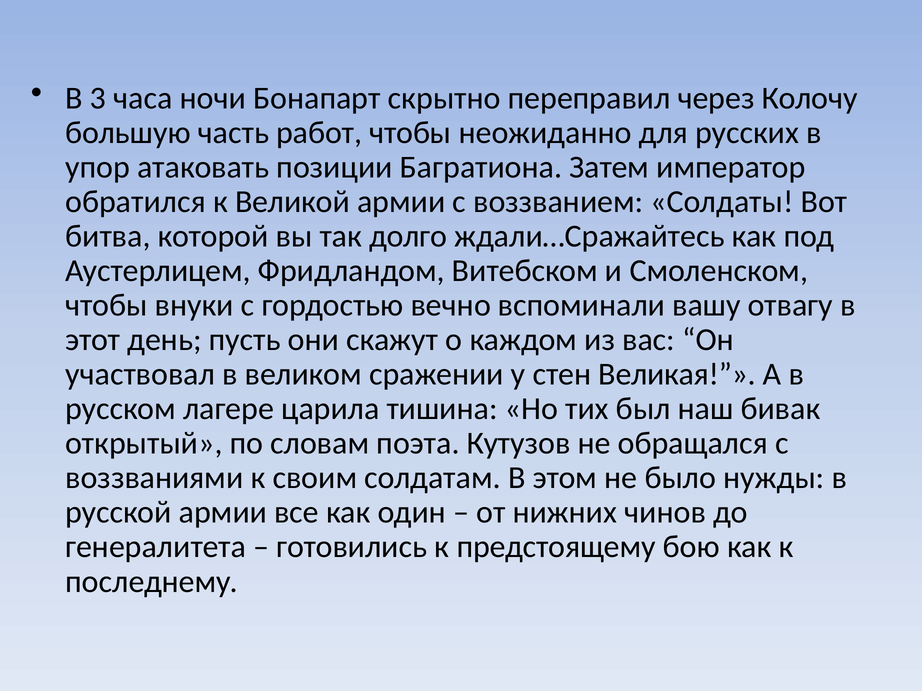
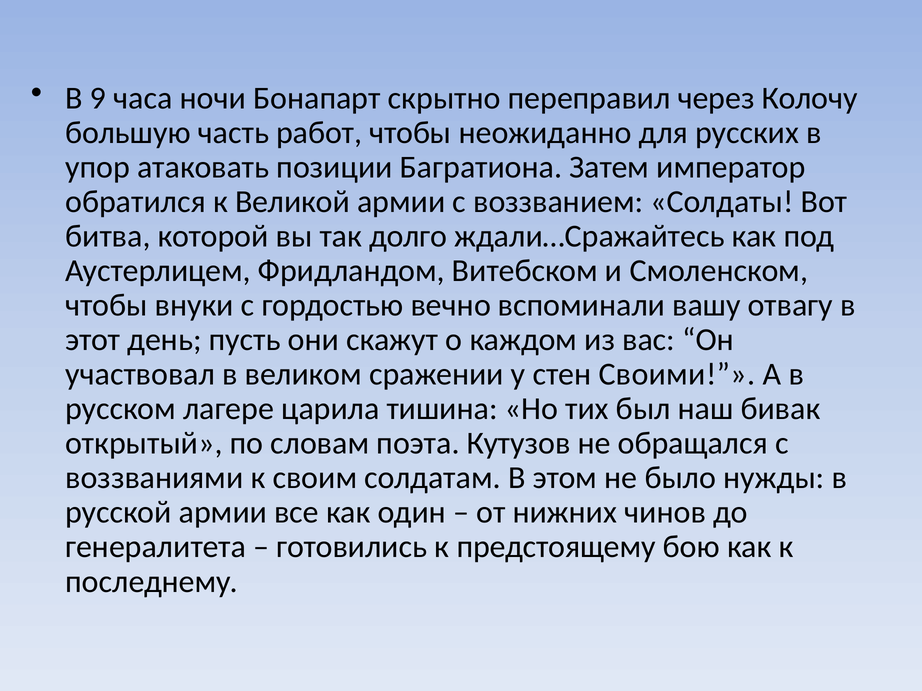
3: 3 -> 9 (98, 98)
Великая: Великая -> Своими (677, 375)
